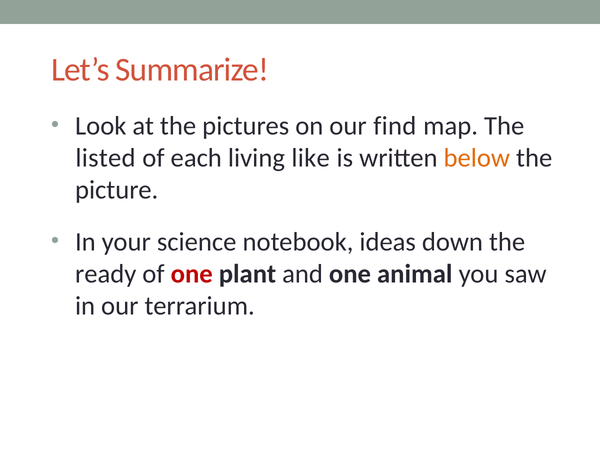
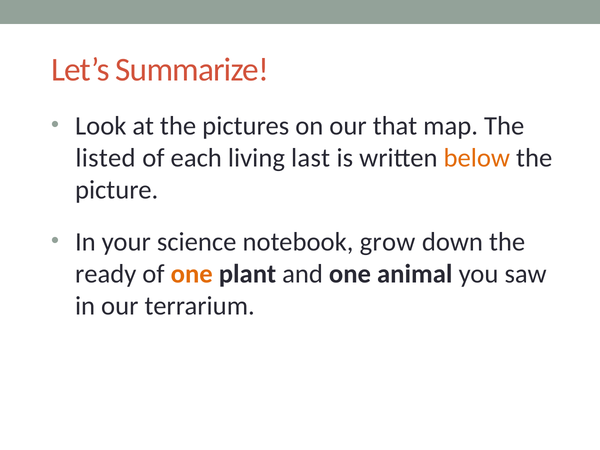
find: find -> that (395, 126)
like: like -> last (311, 158)
ideas: ideas -> grow (388, 242)
one colour: red -> orange (192, 274)
